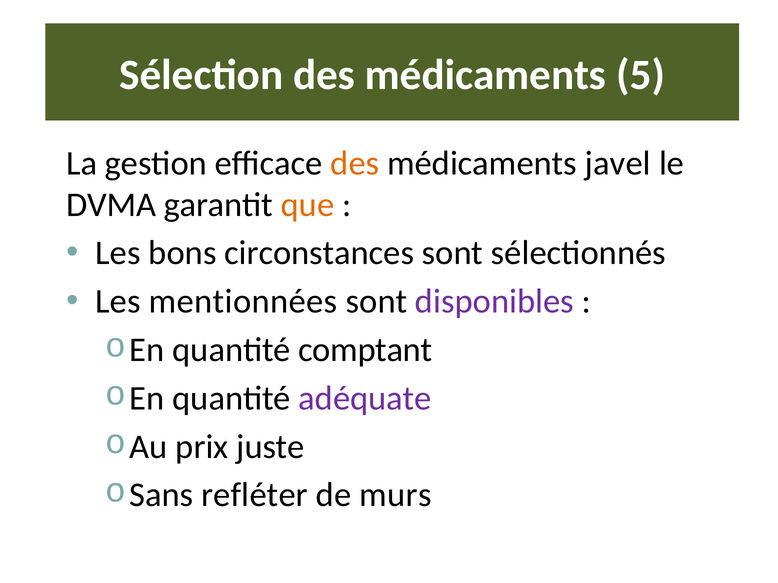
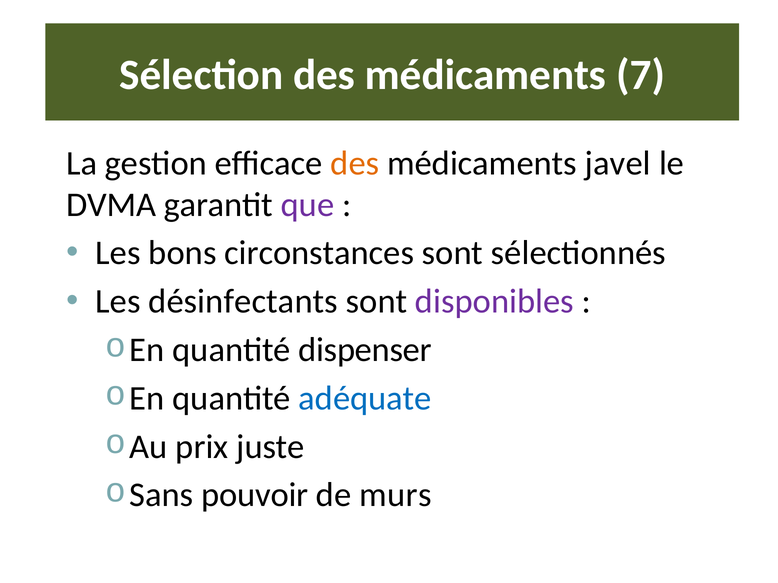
5: 5 -> 7 (641, 75)
que colour: orange -> purple (307, 205)
mentionnées: mentionnées -> désinfectants (243, 302)
comptant: comptant -> dispenser (365, 350)
adéquate colour: purple -> blue (365, 399)
refléter: refléter -> pouvoir (255, 496)
